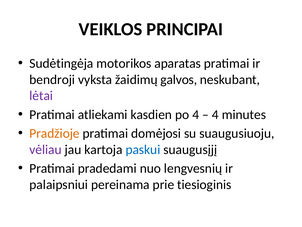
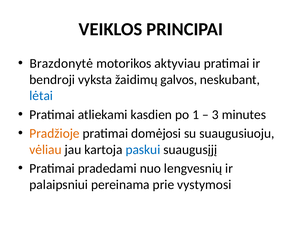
Sudėtingėja: Sudėtingėja -> Brazdonytė (61, 63)
aparatas: aparatas -> aktyviau (178, 63)
lėtai colour: purple -> blue (41, 96)
po 4: 4 -> 1 (196, 114)
4: 4 -> 3 (215, 114)
vėliau colour: purple -> orange (46, 149)
tiesioginis: tiesioginis -> vystymosi (204, 184)
